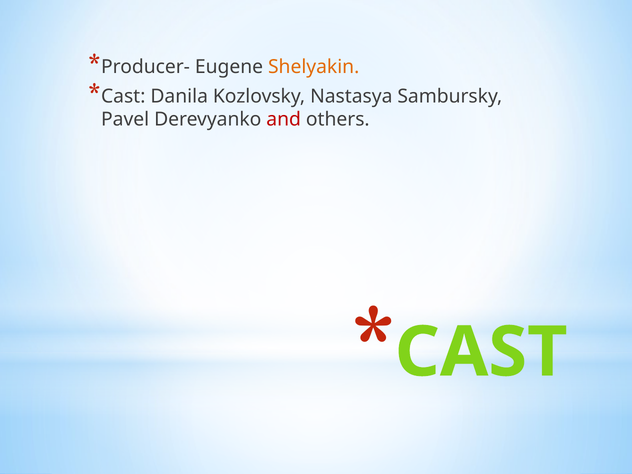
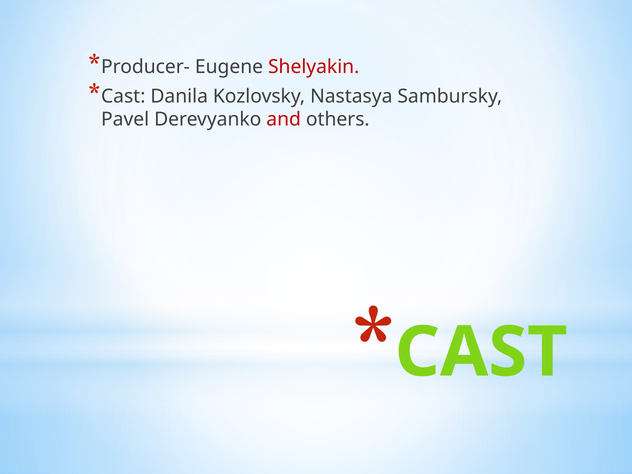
Shelyakin colour: orange -> red (314, 67)
